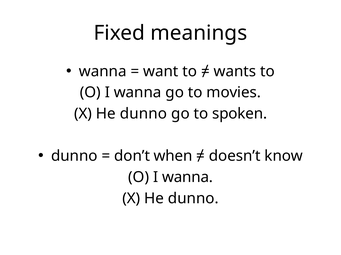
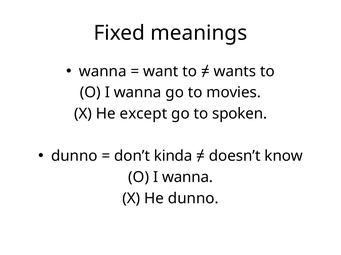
dunno: dunno -> except (143, 114)
when: when -> kinda (173, 156)
